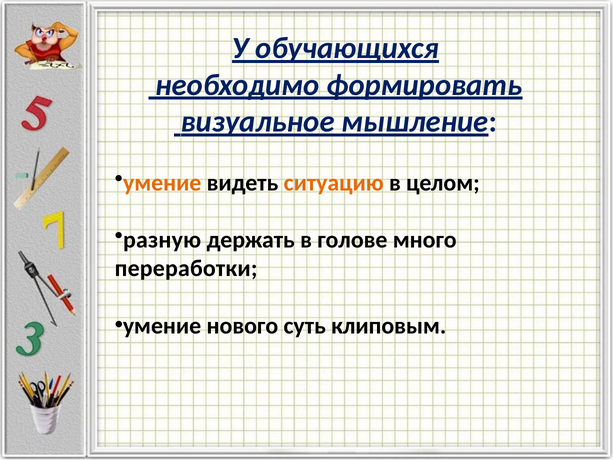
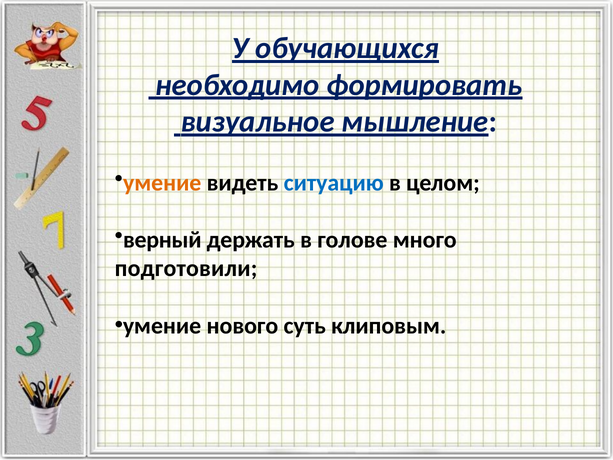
ситуацию colour: orange -> blue (334, 183)
разную: разную -> верный (162, 240)
переработки: переработки -> подготовили (186, 268)
